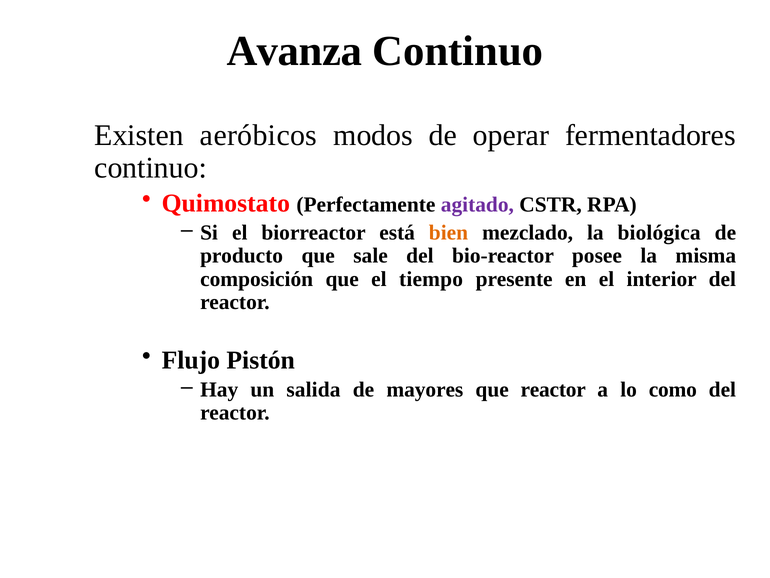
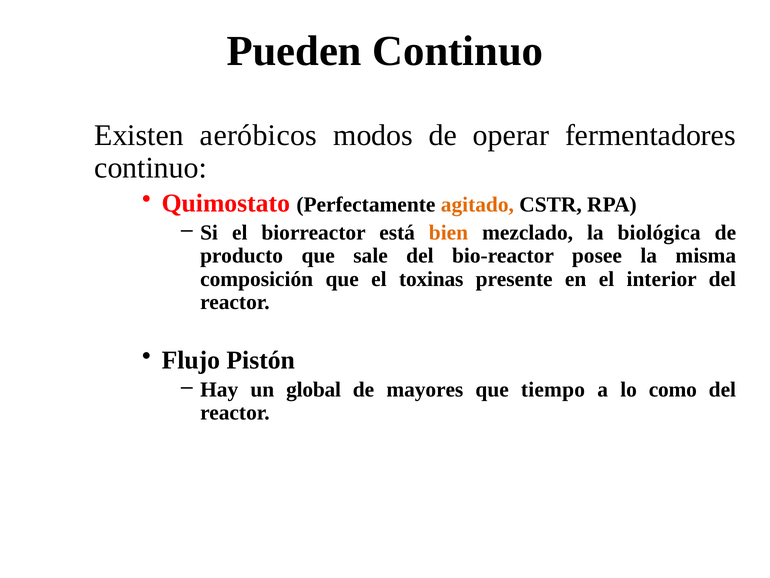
Avanza: Avanza -> Pueden (294, 51)
agitado colour: purple -> orange (477, 204)
tiempo: tiempo -> toxinas (431, 279)
salida: salida -> global (314, 389)
que reactor: reactor -> tiempo (553, 389)
